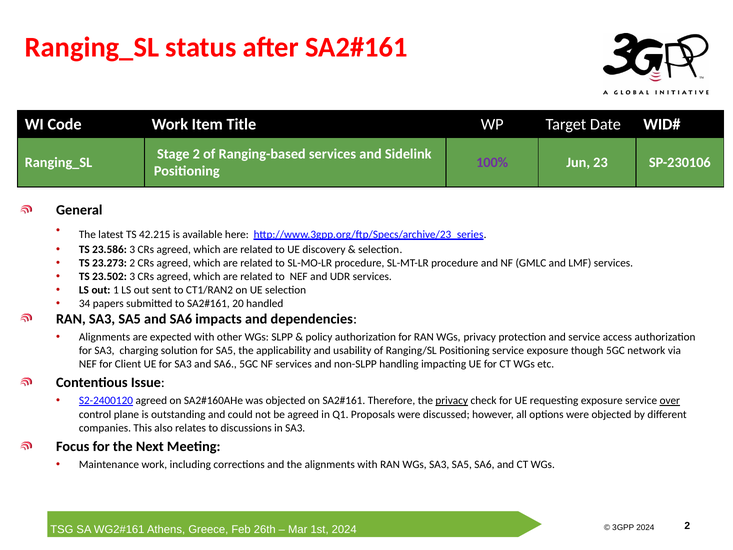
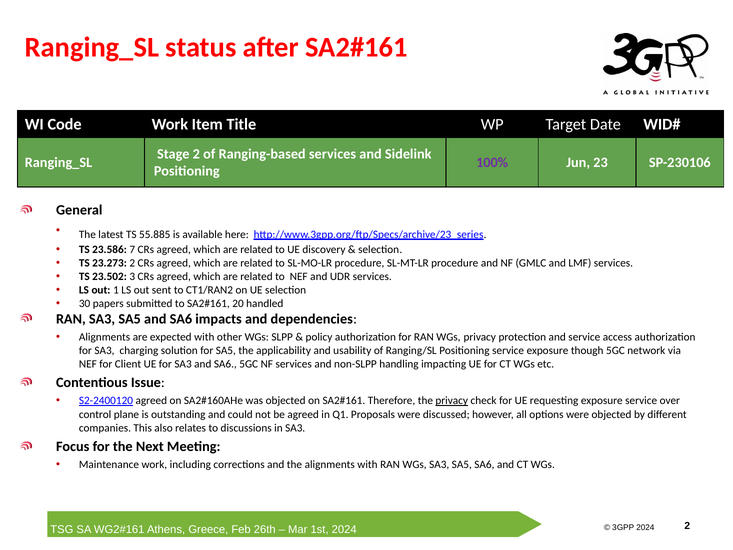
42.215: 42.215 -> 55.885 (155, 234)
23.586 3: 3 -> 7 (132, 250)
34: 34 -> 30 (85, 303)
over underline: present -> none (670, 401)
